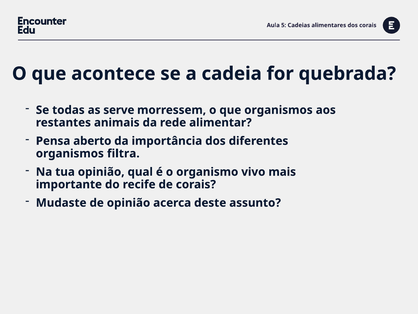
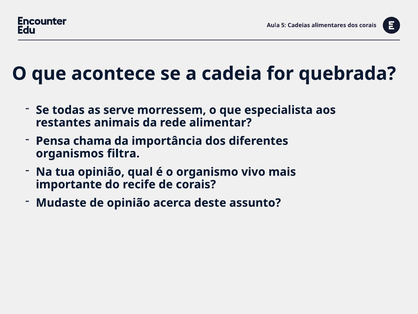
que organismos: organismos -> especialista (278, 110)
aberto: aberto -> chama (92, 141)
